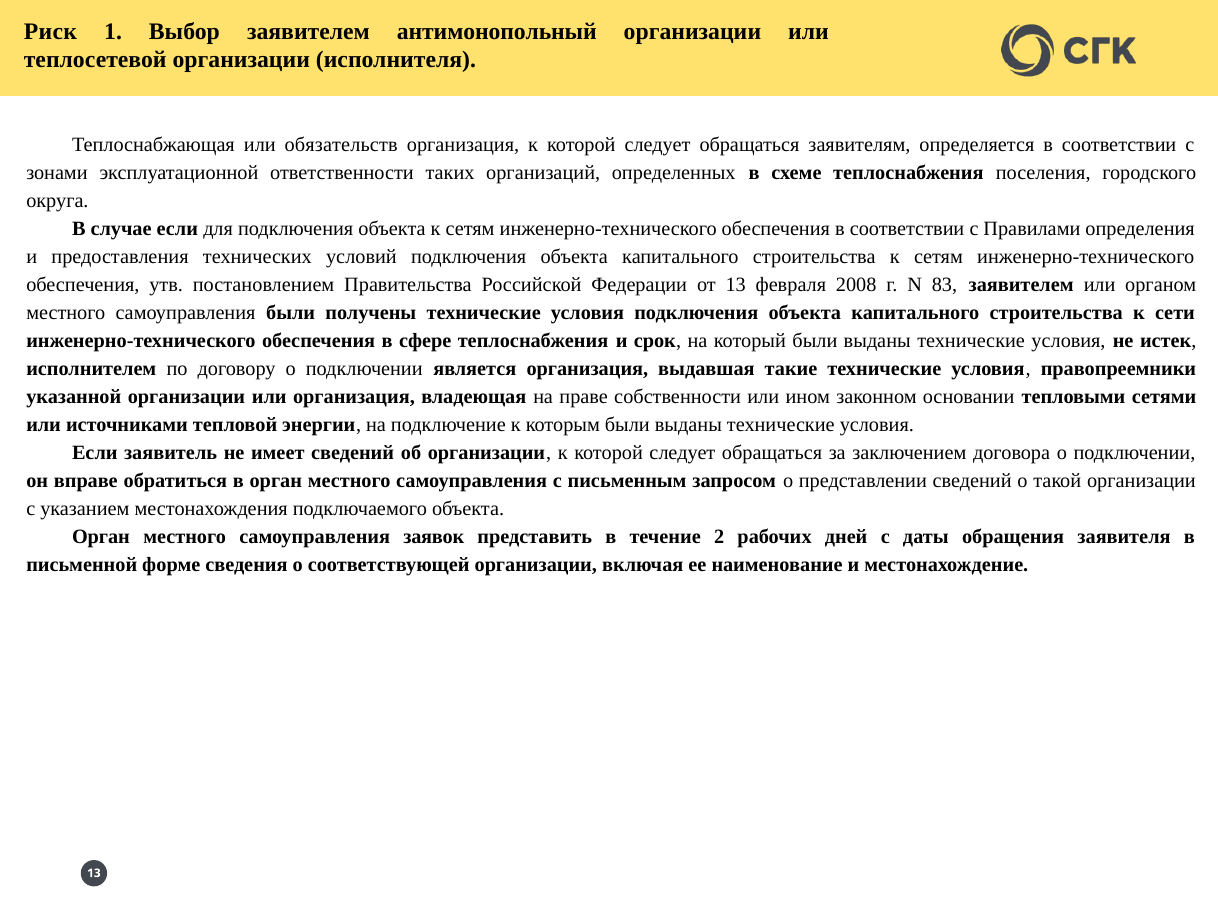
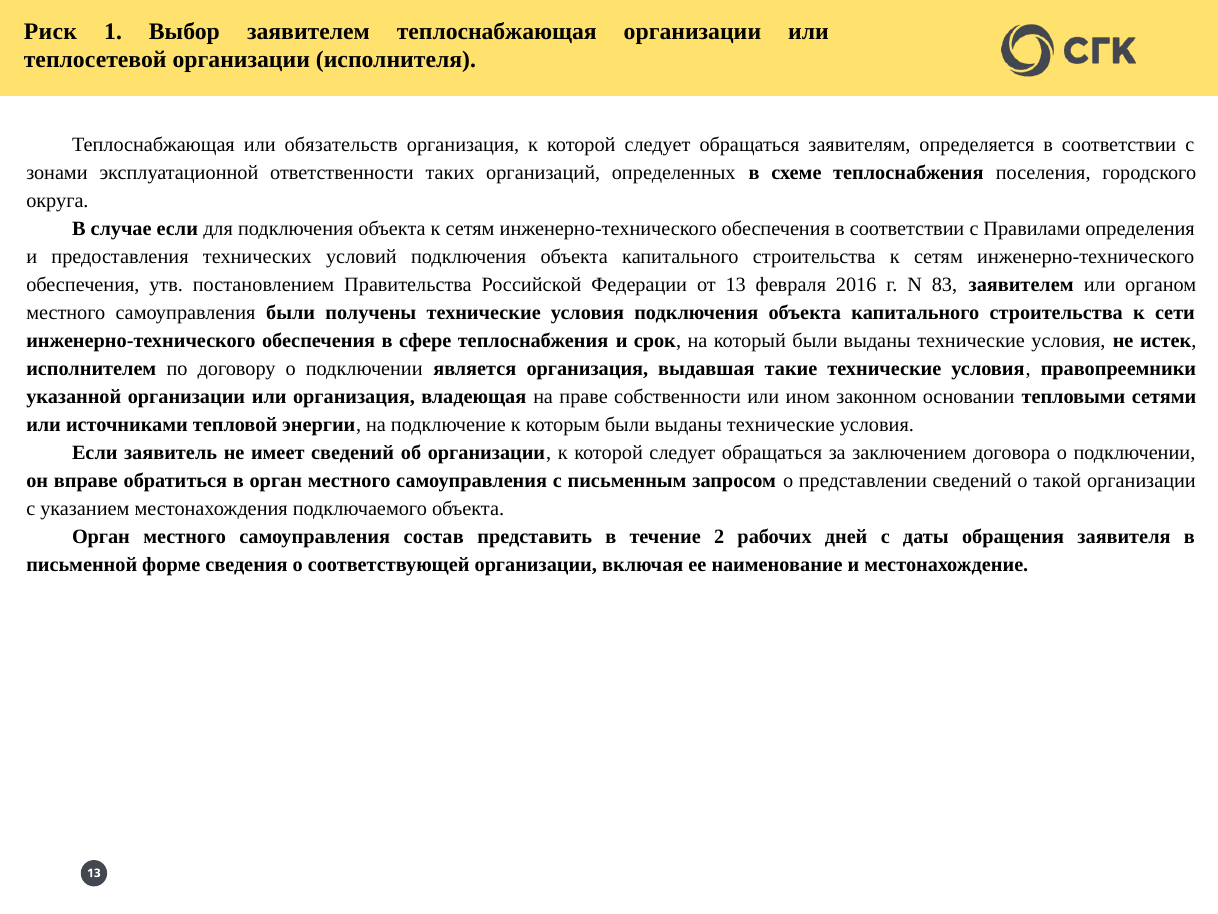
заявителем антимонопольный: антимонопольный -> теплоснабжающая (497, 31)
2008: 2008 -> 2016 (856, 284)
заявок: заявок -> состав (434, 536)
